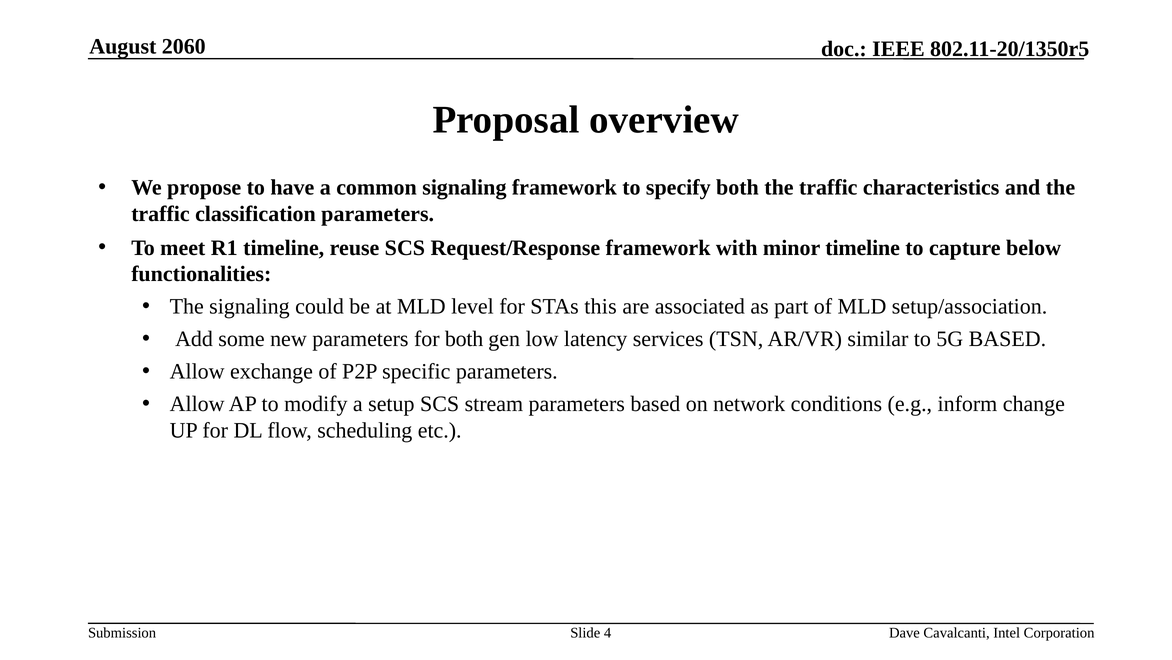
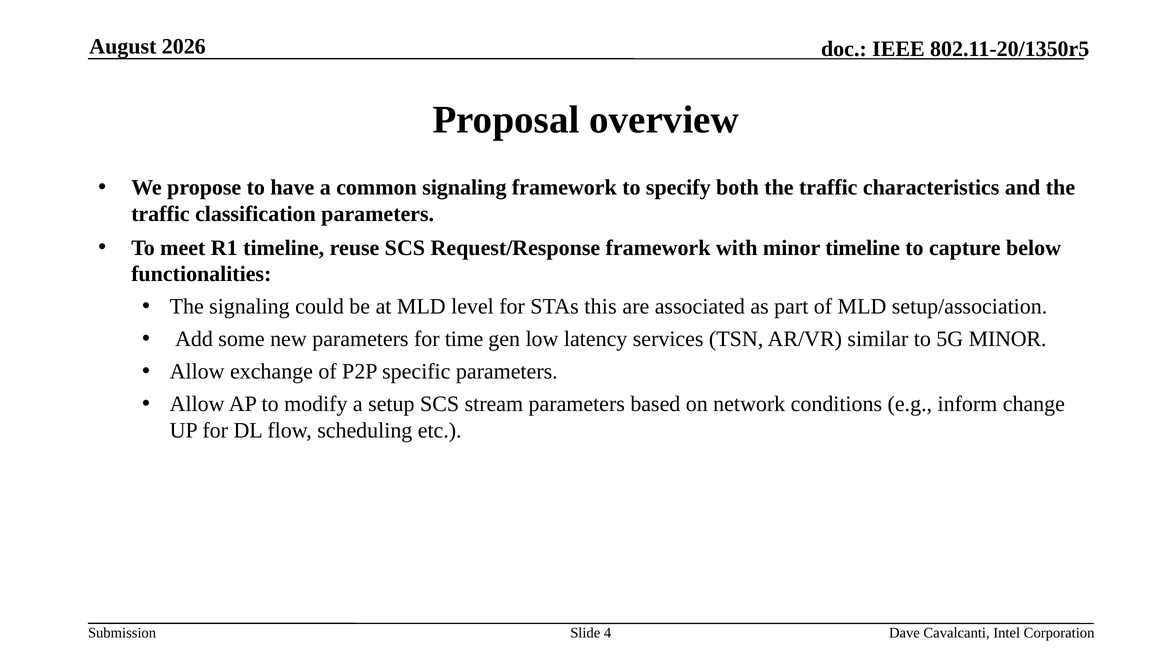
2060: 2060 -> 2026 (184, 47)
for both: both -> time (464, 339)
5G BASED: BASED -> MINOR (1008, 339)
